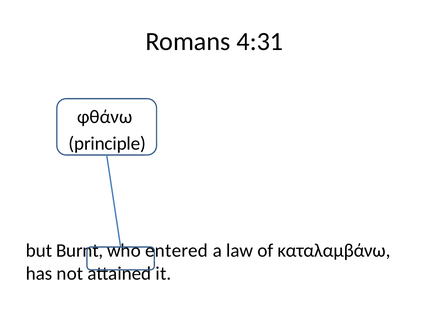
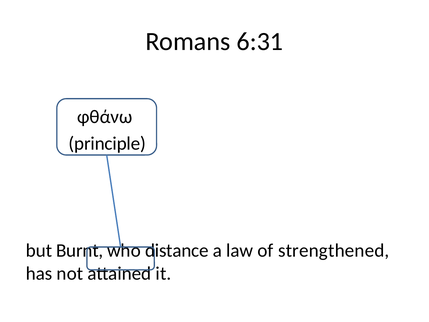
4:31: 4:31 -> 6:31 (260, 42)
entered: entered -> distance (177, 250)
καταλαμβάνω: καταλαμβάνω -> strengthened (334, 250)
